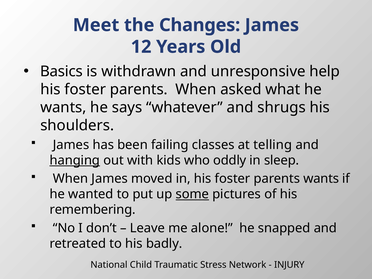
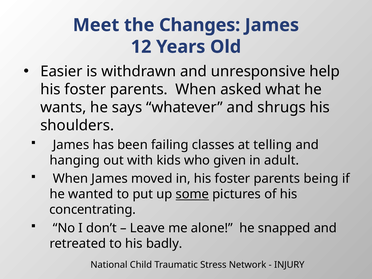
Basics: Basics -> Easier (61, 71)
hanging underline: present -> none (75, 160)
oddly: oddly -> given (230, 160)
sleep: sleep -> adult (282, 160)
parents wants: wants -> being (321, 179)
remembering: remembering -> concentrating (93, 210)
